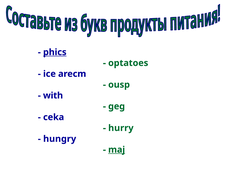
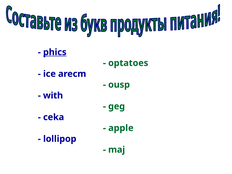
hurry: hurry -> apple (121, 128)
hungry: hungry -> lollipop (60, 139)
maj underline: present -> none (117, 150)
